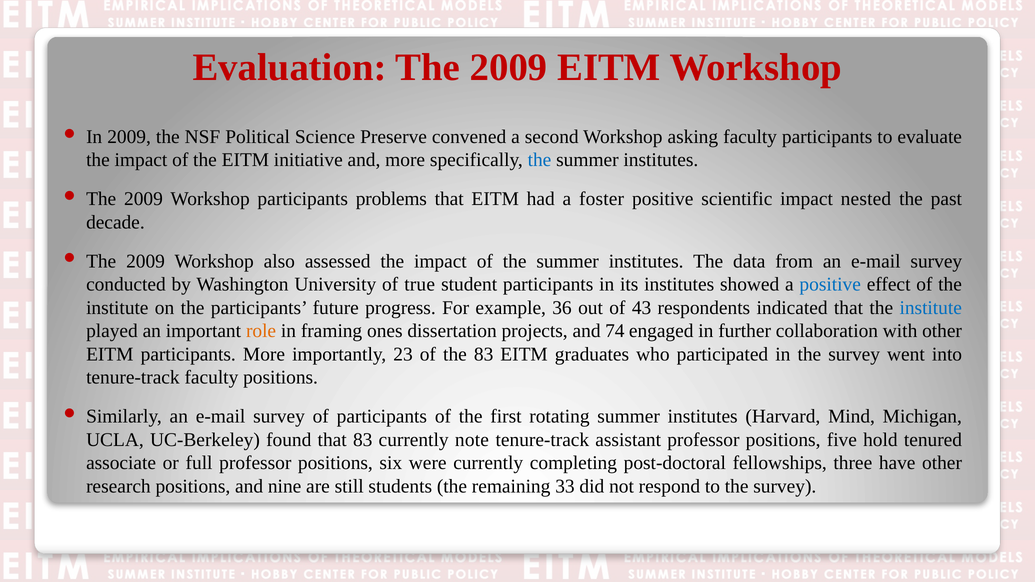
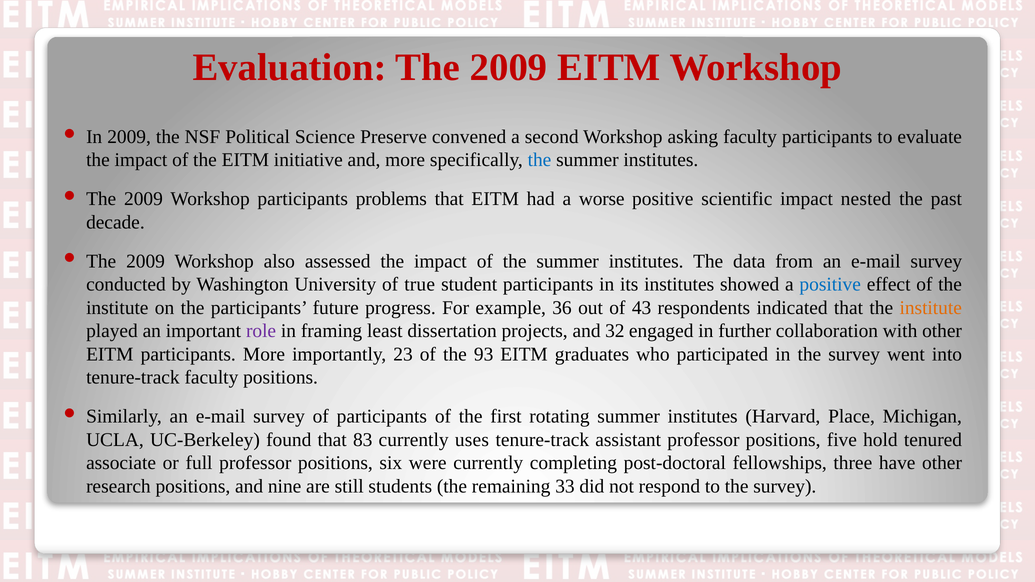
foster: foster -> worse (602, 199)
institute colour: blue -> orange (931, 308)
role colour: orange -> purple (261, 331)
ones: ones -> least (385, 331)
74: 74 -> 32 (615, 331)
the 83: 83 -> 93 (484, 354)
Mind: Mind -> Place (852, 417)
note: note -> uses (472, 440)
